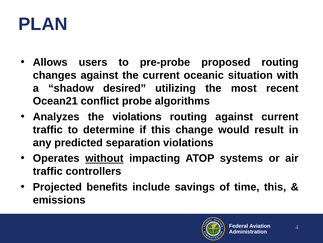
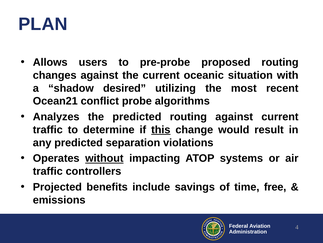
the violations: violations -> predicted (137, 116)
this underline: none -> present (161, 129)
time this: this -> free (275, 186)
